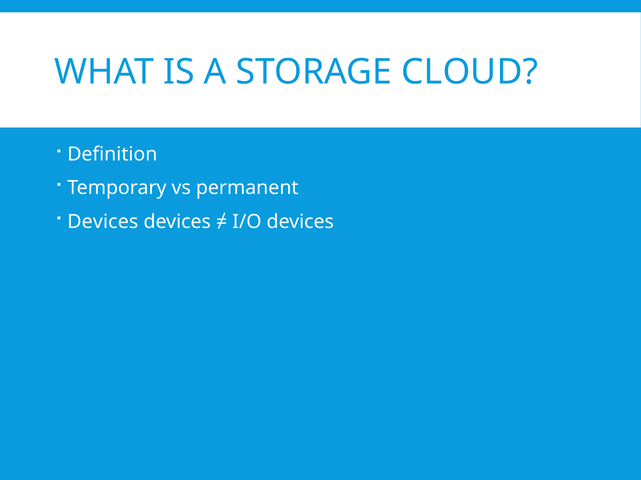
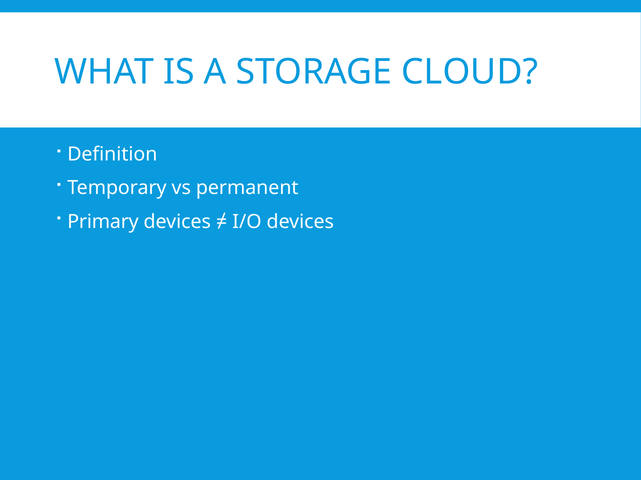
Devices: Devices -> Primary (103, 222)
